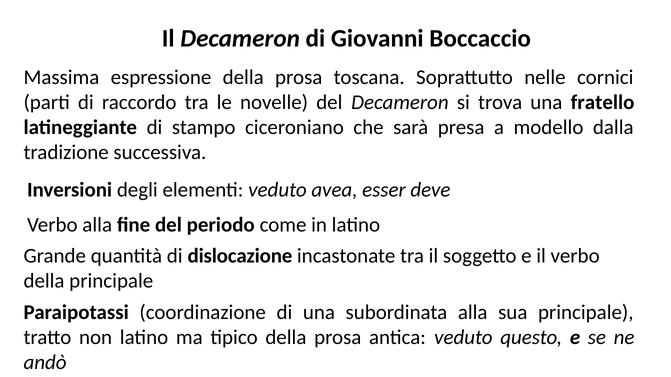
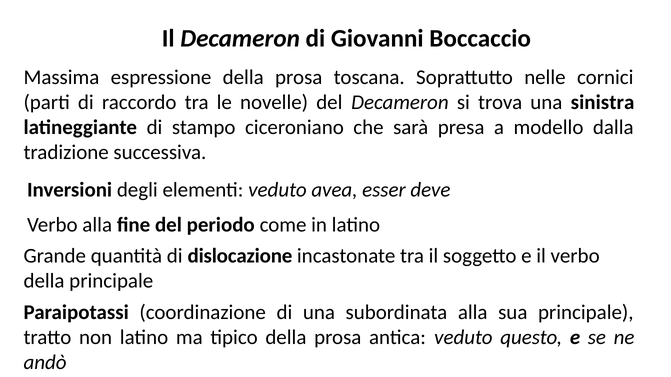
fratello: fratello -> sinistra (603, 102)
